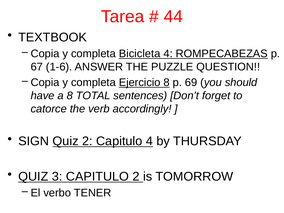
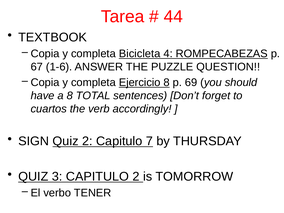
catorce: catorce -> cuartos (49, 109)
Capitulo 4: 4 -> 7 (149, 141)
